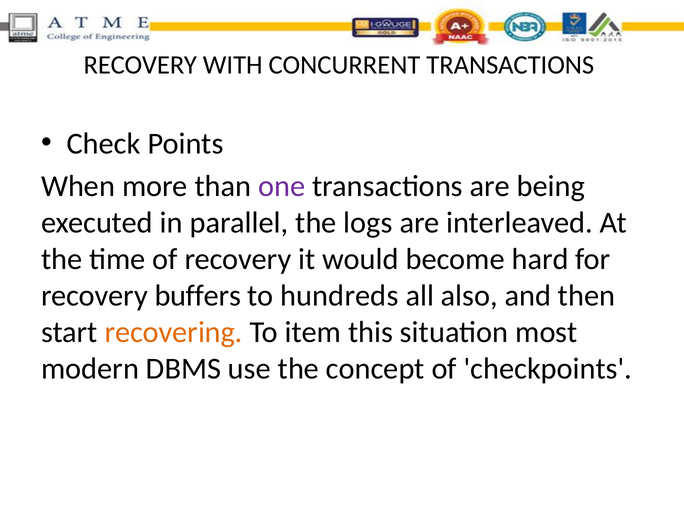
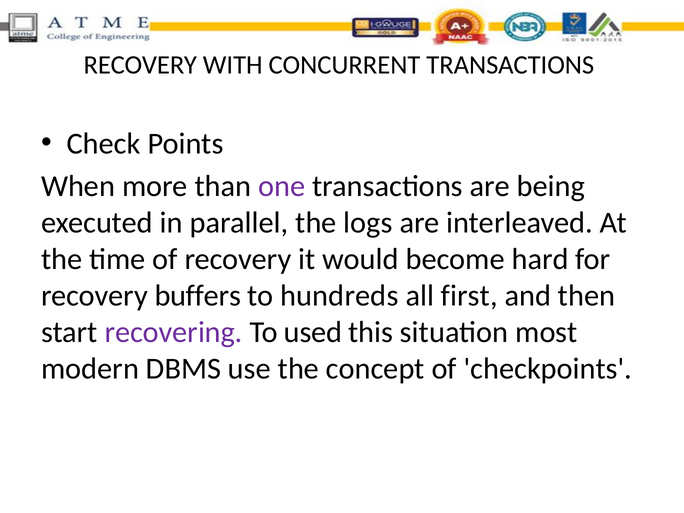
also: also -> first (469, 296)
recovering colour: orange -> purple (174, 332)
item: item -> used (313, 332)
